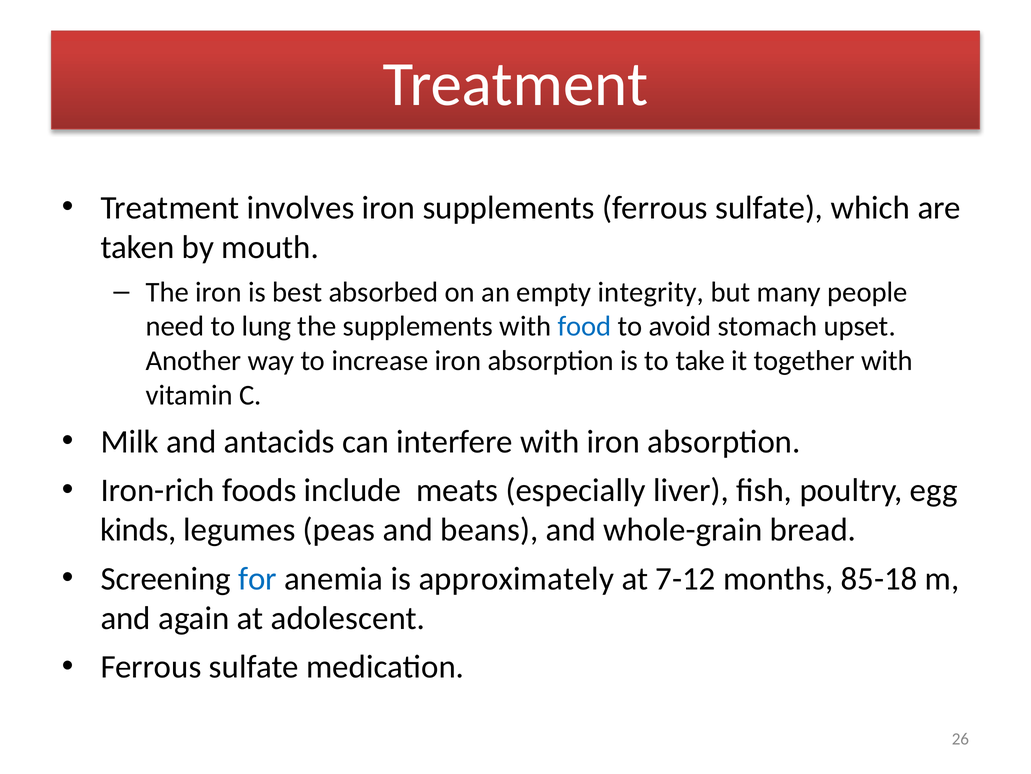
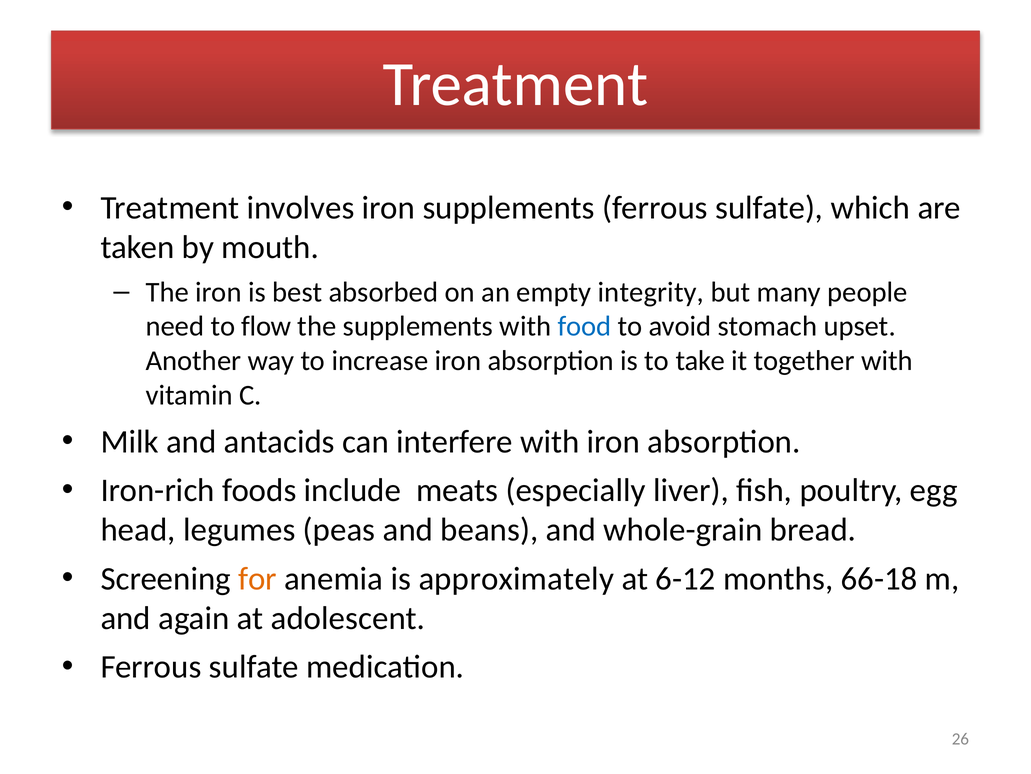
lung: lung -> flow (266, 326)
kinds: kinds -> head (138, 530)
for colour: blue -> orange (258, 578)
7-12: 7-12 -> 6-12 (686, 578)
85-18: 85-18 -> 66-18 (879, 578)
